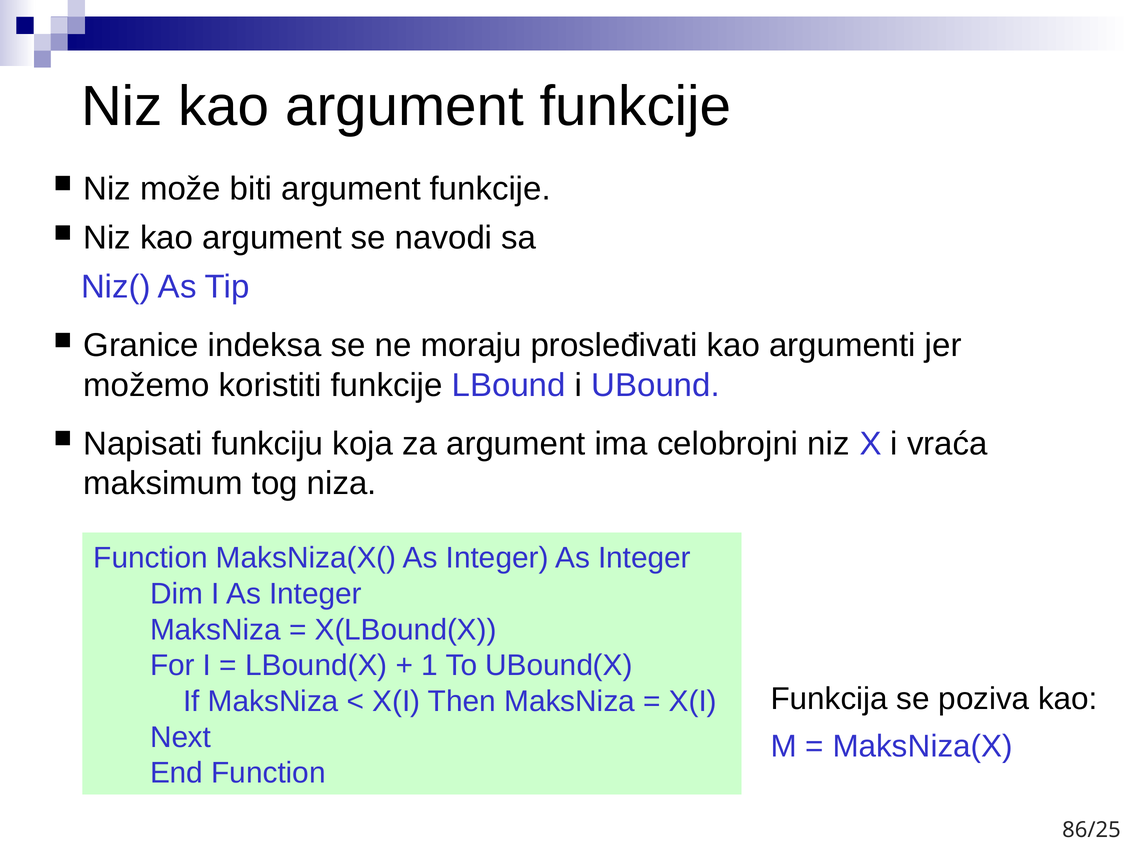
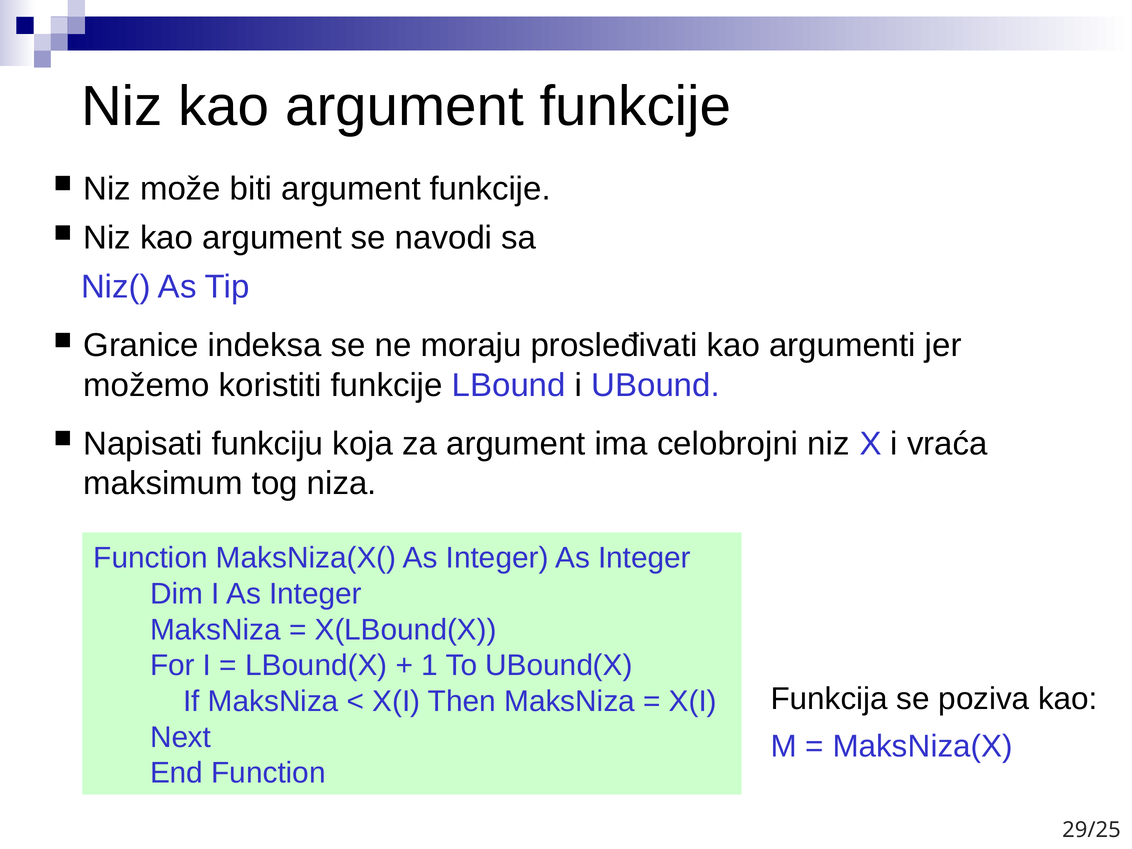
86/25: 86/25 -> 29/25 (1091, 830)
